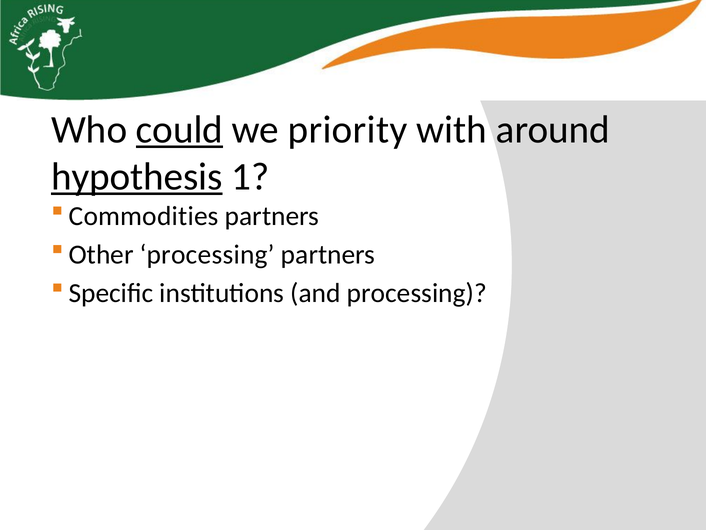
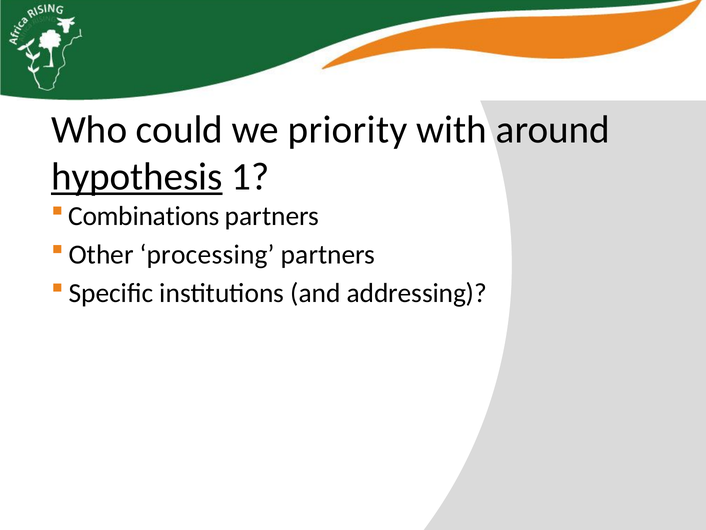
could underline: present -> none (180, 130)
Commodities: Commodities -> Combinations (144, 216)
and processing: processing -> addressing (417, 293)
